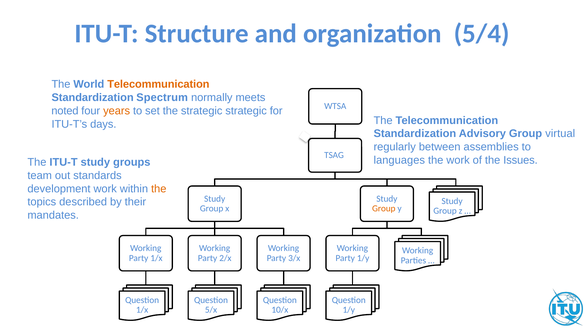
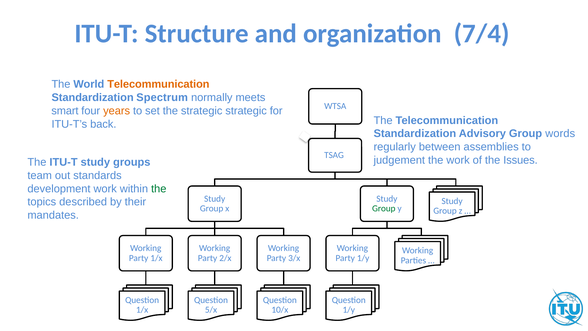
5/4: 5/4 -> 7/4 (482, 34)
noted: noted -> smart (65, 111)
days: days -> back (103, 124)
virtual: virtual -> words (560, 134)
languages: languages -> judgement (399, 160)
the colour: orange -> green (159, 189)
Group colour: orange -> green (384, 208)
